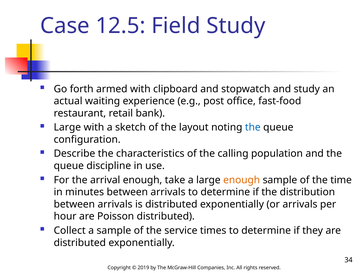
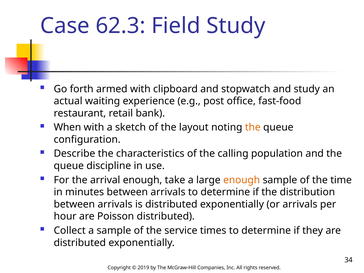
12.5: 12.5 -> 62.3 (121, 26)
Large: Large -> When (67, 127)
the colour: blue -> orange (253, 127)
